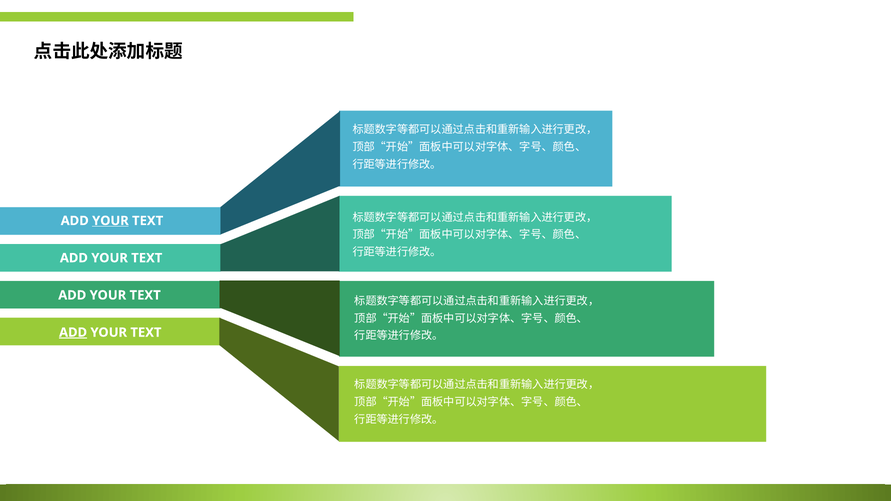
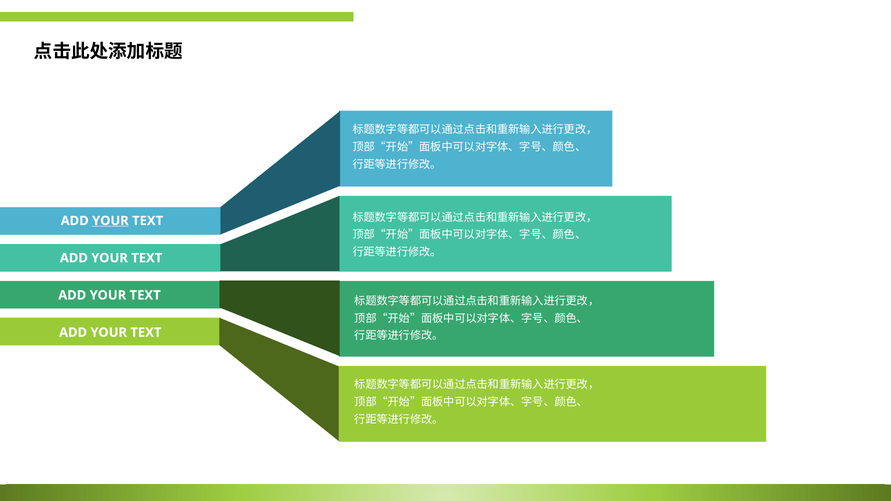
ADD underline: present -> none (73, 333)
